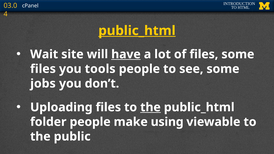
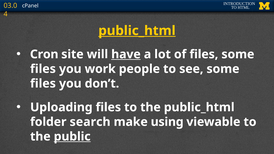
Wait: Wait -> Cron (44, 54)
tools: tools -> work (100, 69)
jobs: jobs -> files (43, 84)
the underline: present -> none (150, 107)
folder people: people -> search (90, 122)
public underline: none -> present (72, 137)
